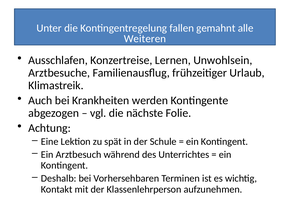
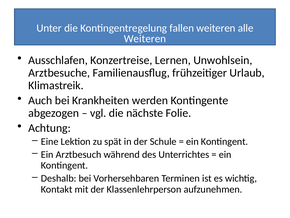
fallen gemahnt: gemahnt -> weiteren (216, 28)
